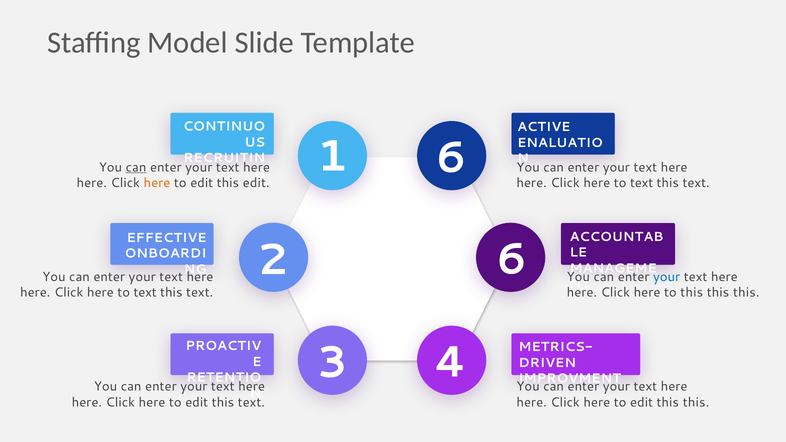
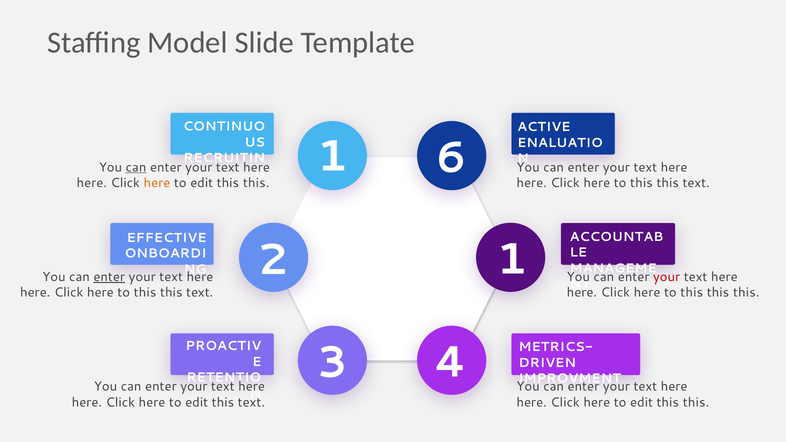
edit: edit -> this (256, 183)
text: text -> this (641, 183)
2 6: 6 -> 1 (512, 260)
enter underline: none -> present (109, 277)
your colour: blue -> red (667, 277)
text: text -> this (145, 293)
